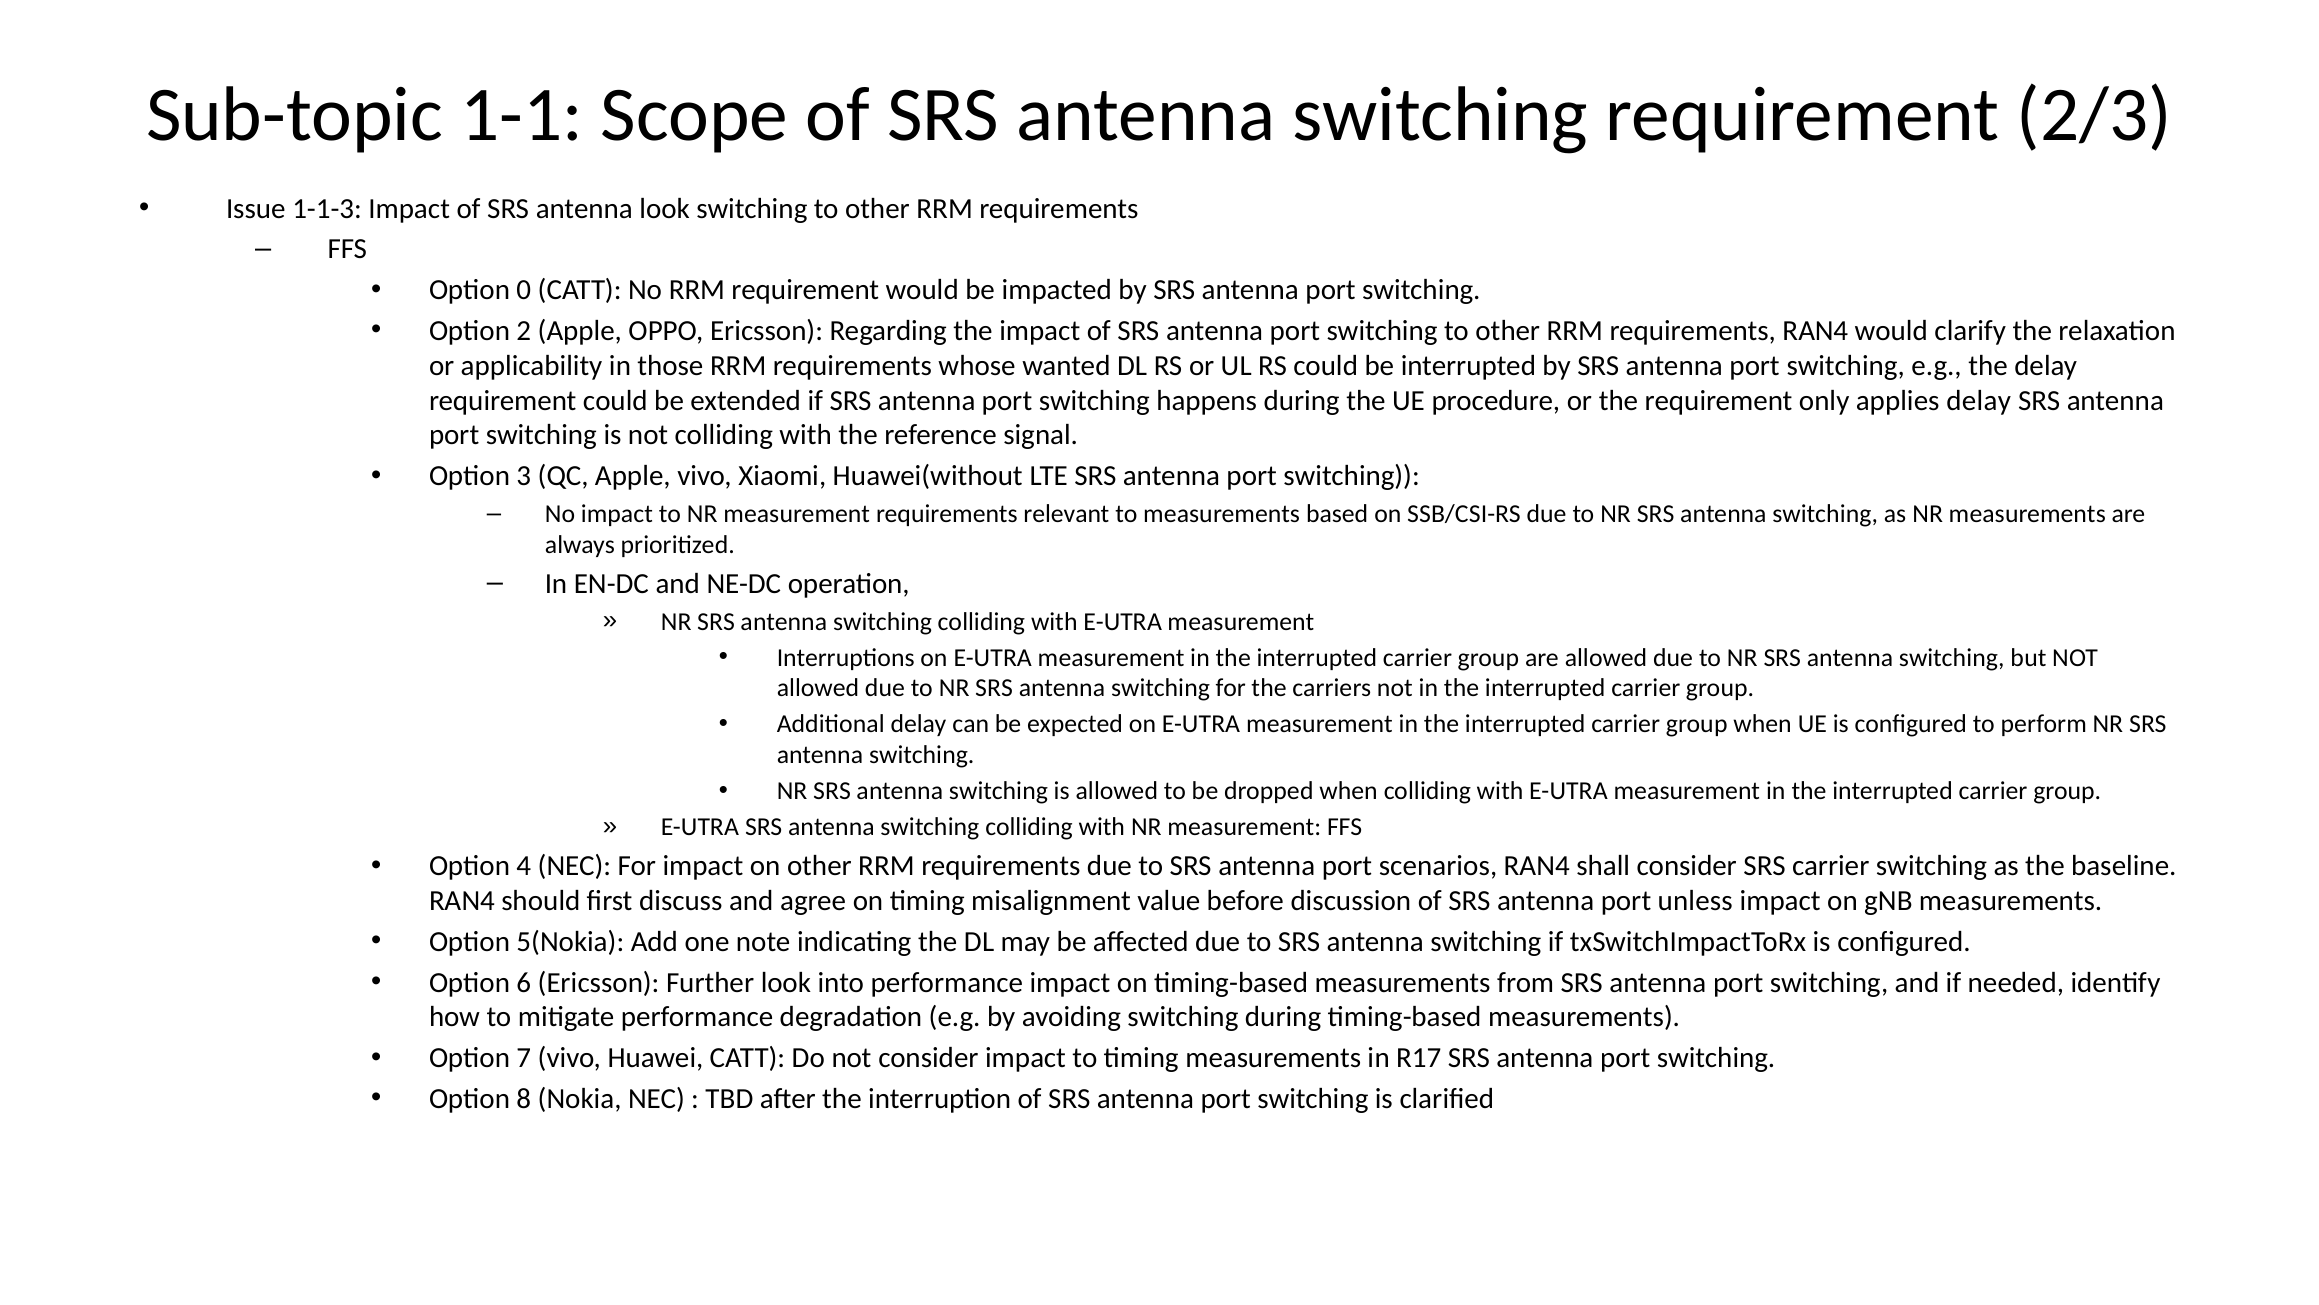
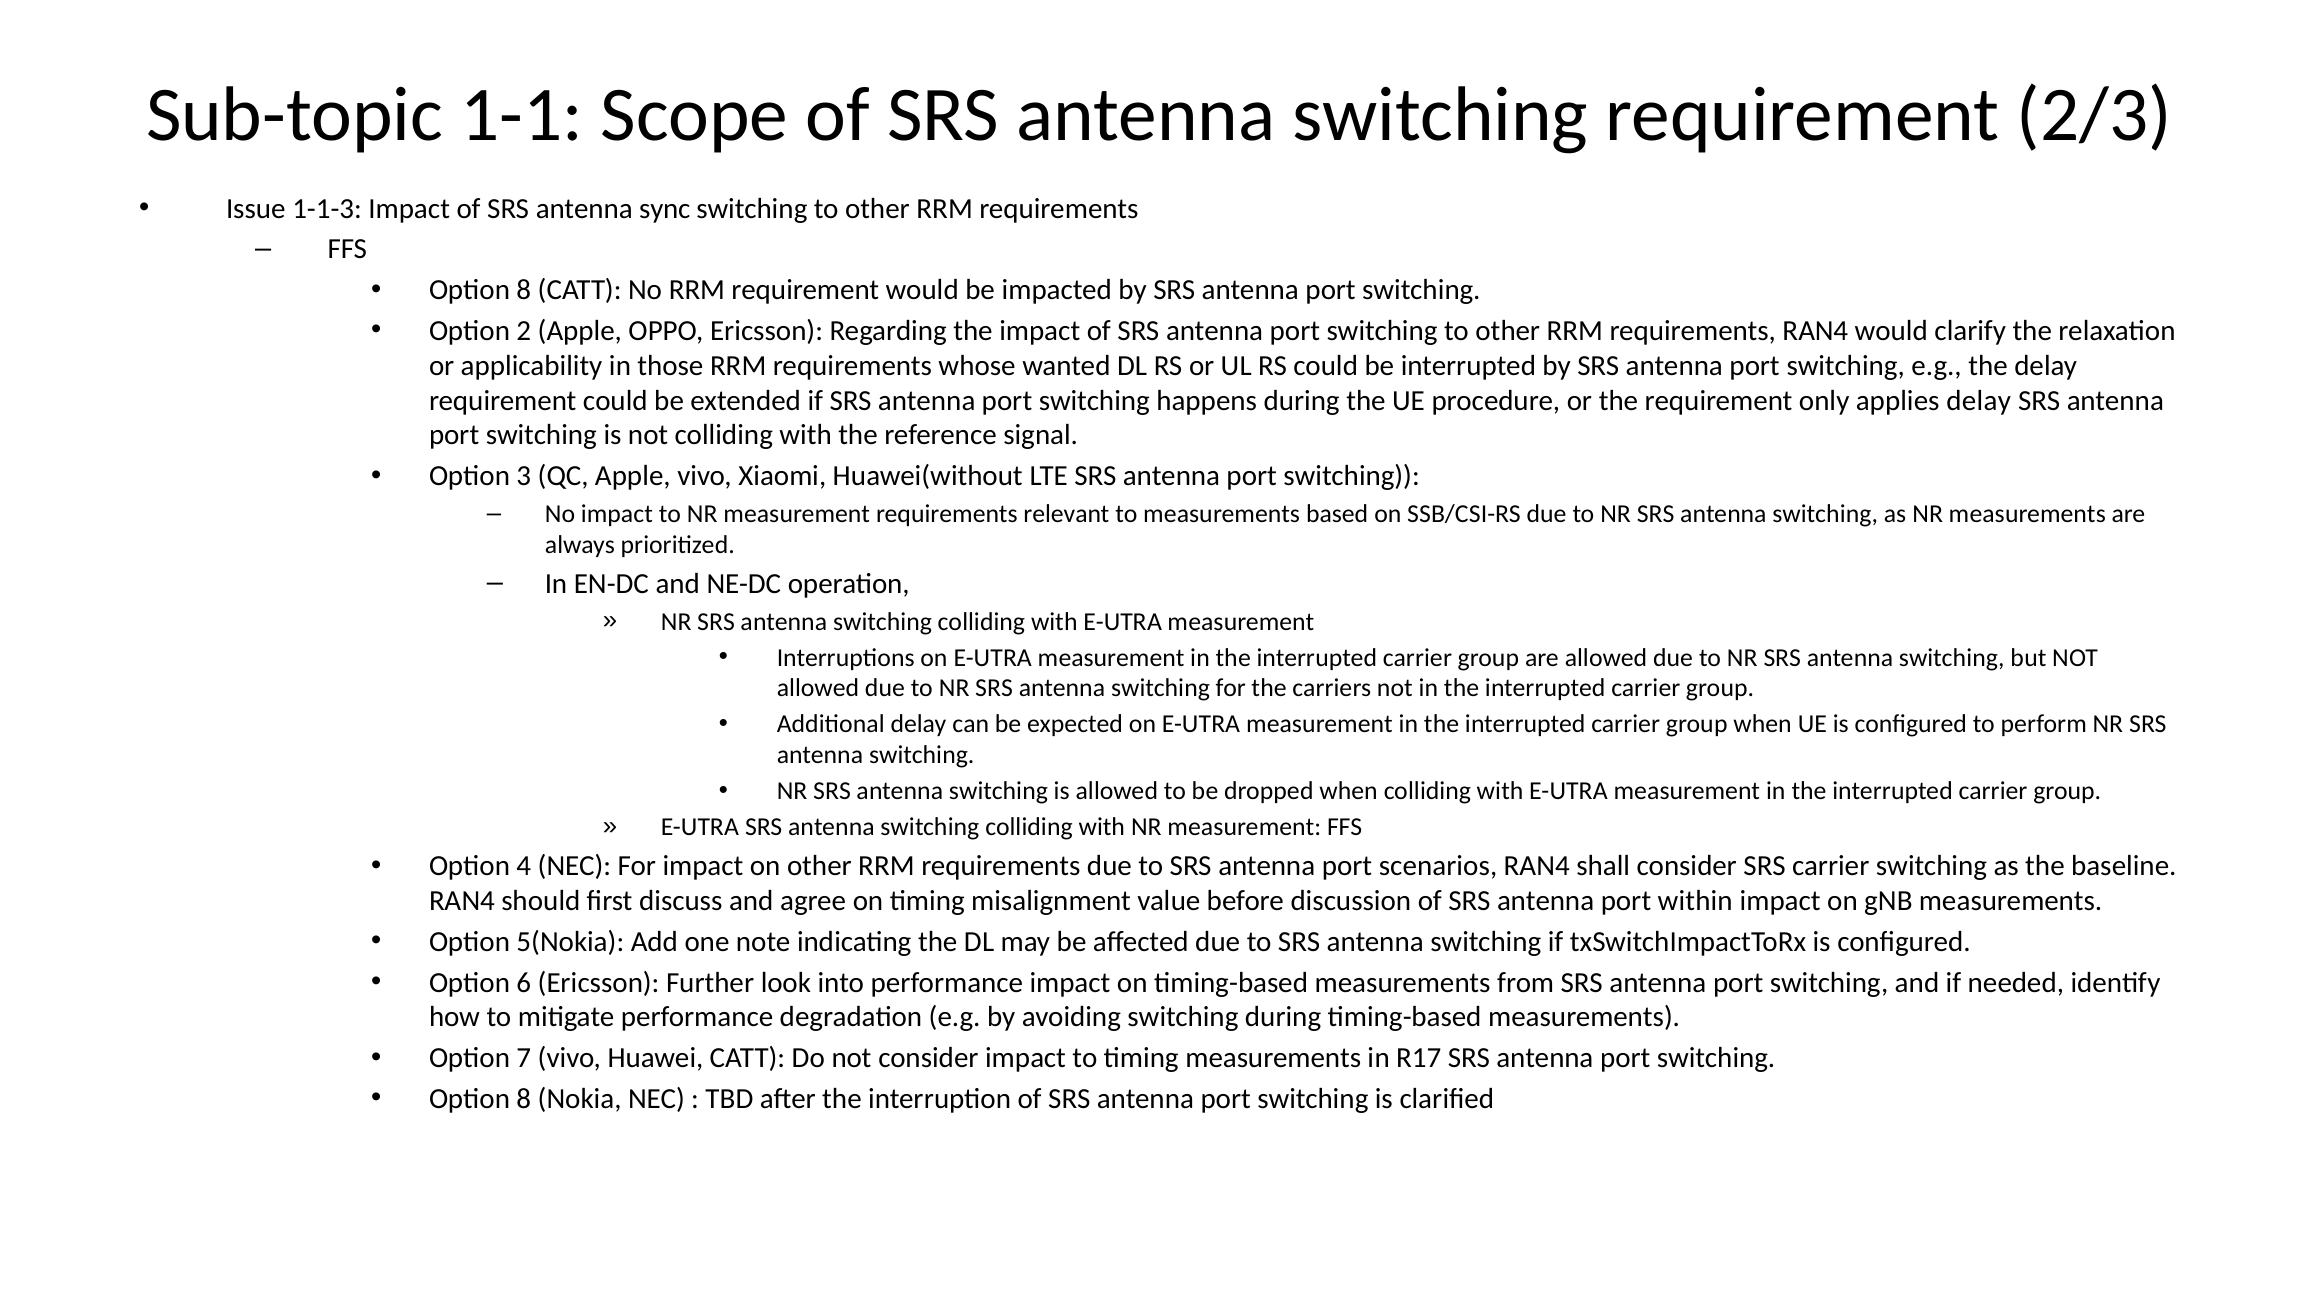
antenna look: look -> sync (665, 208)
0: 0 -> 8 (524, 290)
unless: unless -> within (1695, 901)
